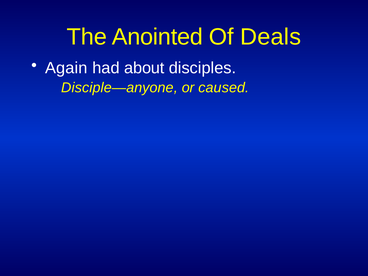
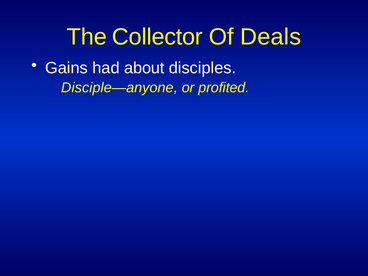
Anointed: Anointed -> Collector (157, 37)
Again: Again -> Gains (66, 68)
caused: caused -> profited (224, 88)
